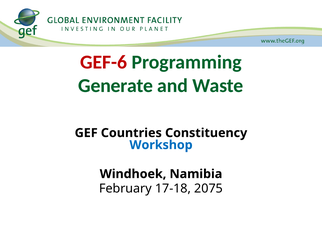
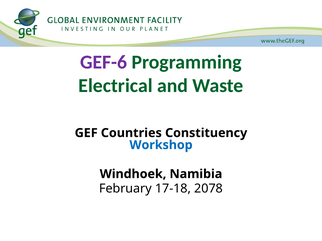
GEF-6 colour: red -> purple (104, 62)
Generate: Generate -> Electrical (116, 86)
2075: 2075 -> 2078 (209, 189)
